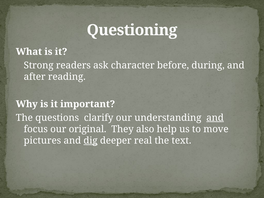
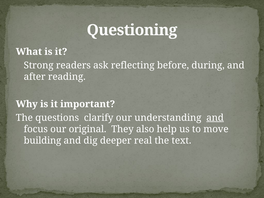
character: character -> reflecting (133, 65)
pictures: pictures -> building (42, 141)
dig underline: present -> none (91, 141)
